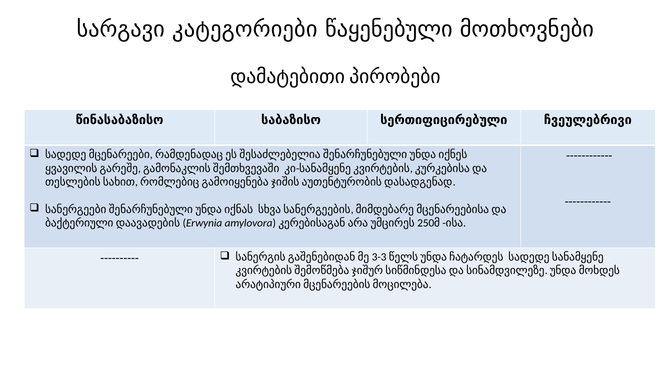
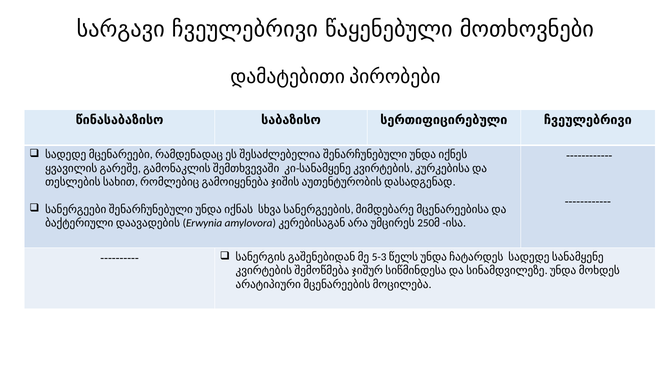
სარგავი კატეგორიები: კატეგორიები -> ჩვეულებრივი (245, 30)
3-3: 3-3 -> 5-3 (379, 257)
